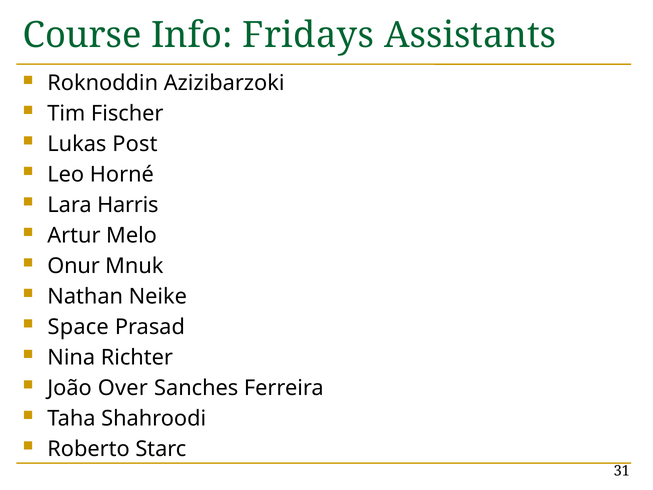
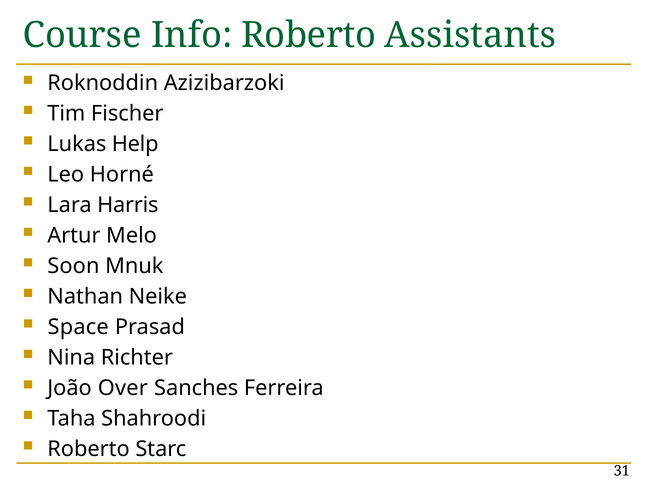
Info Fridays: Fridays -> Roberto (309, 35)
Post: Post -> Help (135, 144)
Onur: Onur -> Soon (73, 266)
